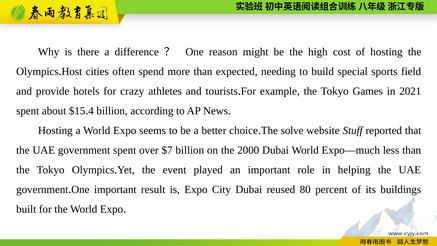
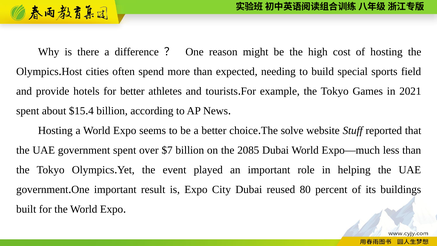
for crazy: crazy -> better (132, 91)
2000: 2000 -> 2085 (248, 150)
